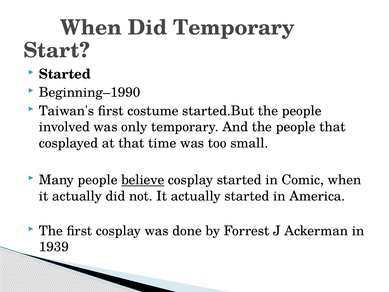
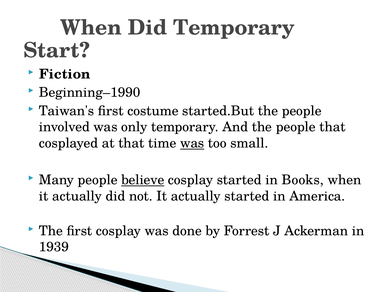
Started: Started -> Fiction (65, 74)
was underline: none -> present (192, 143)
Comic: Comic -> Books (303, 180)
